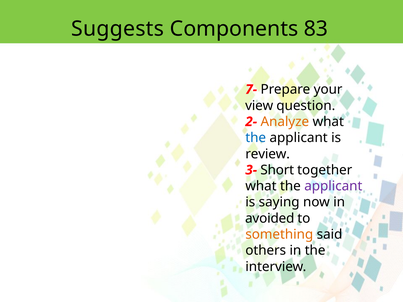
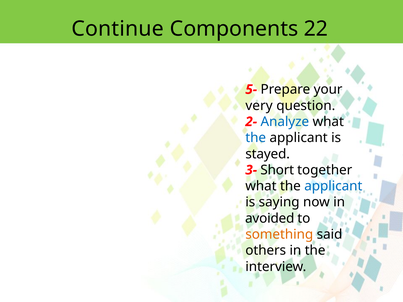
Suggests: Suggests -> Continue (118, 29)
83: 83 -> 22 (316, 29)
7-: 7- -> 5- (251, 90)
view: view -> very (259, 106)
Analyze colour: orange -> blue (285, 122)
review: review -> stayed (268, 154)
applicant colour: purple -> blue (333, 186)
